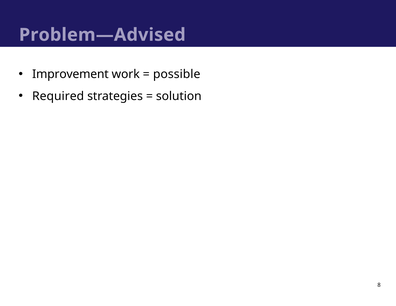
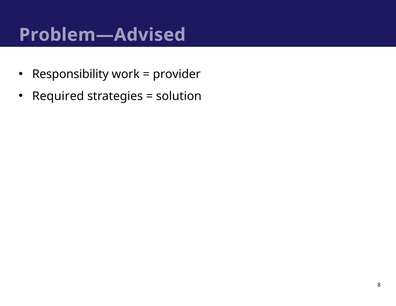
Improvement: Improvement -> Responsibility (70, 74)
possible: possible -> provider (177, 74)
